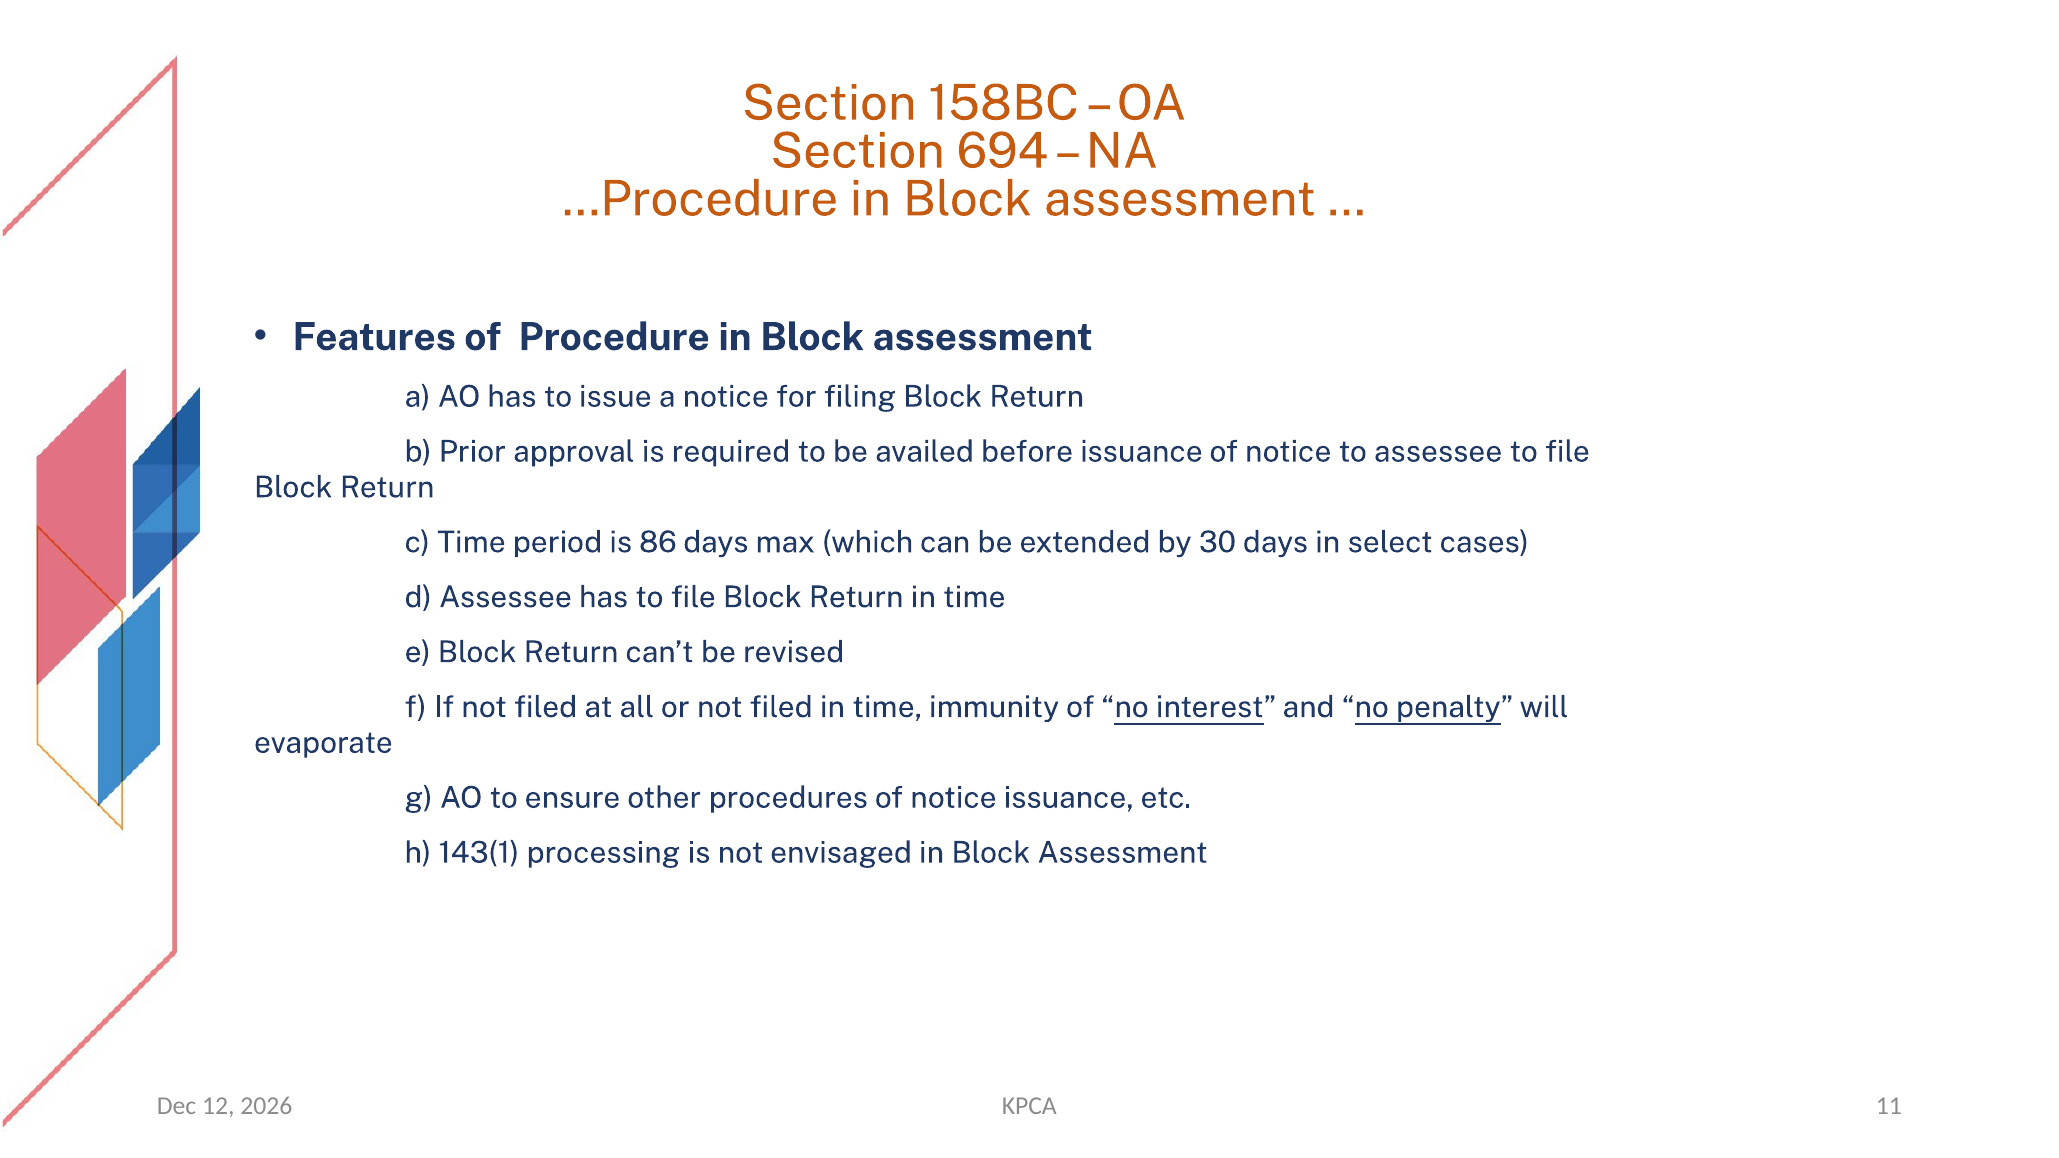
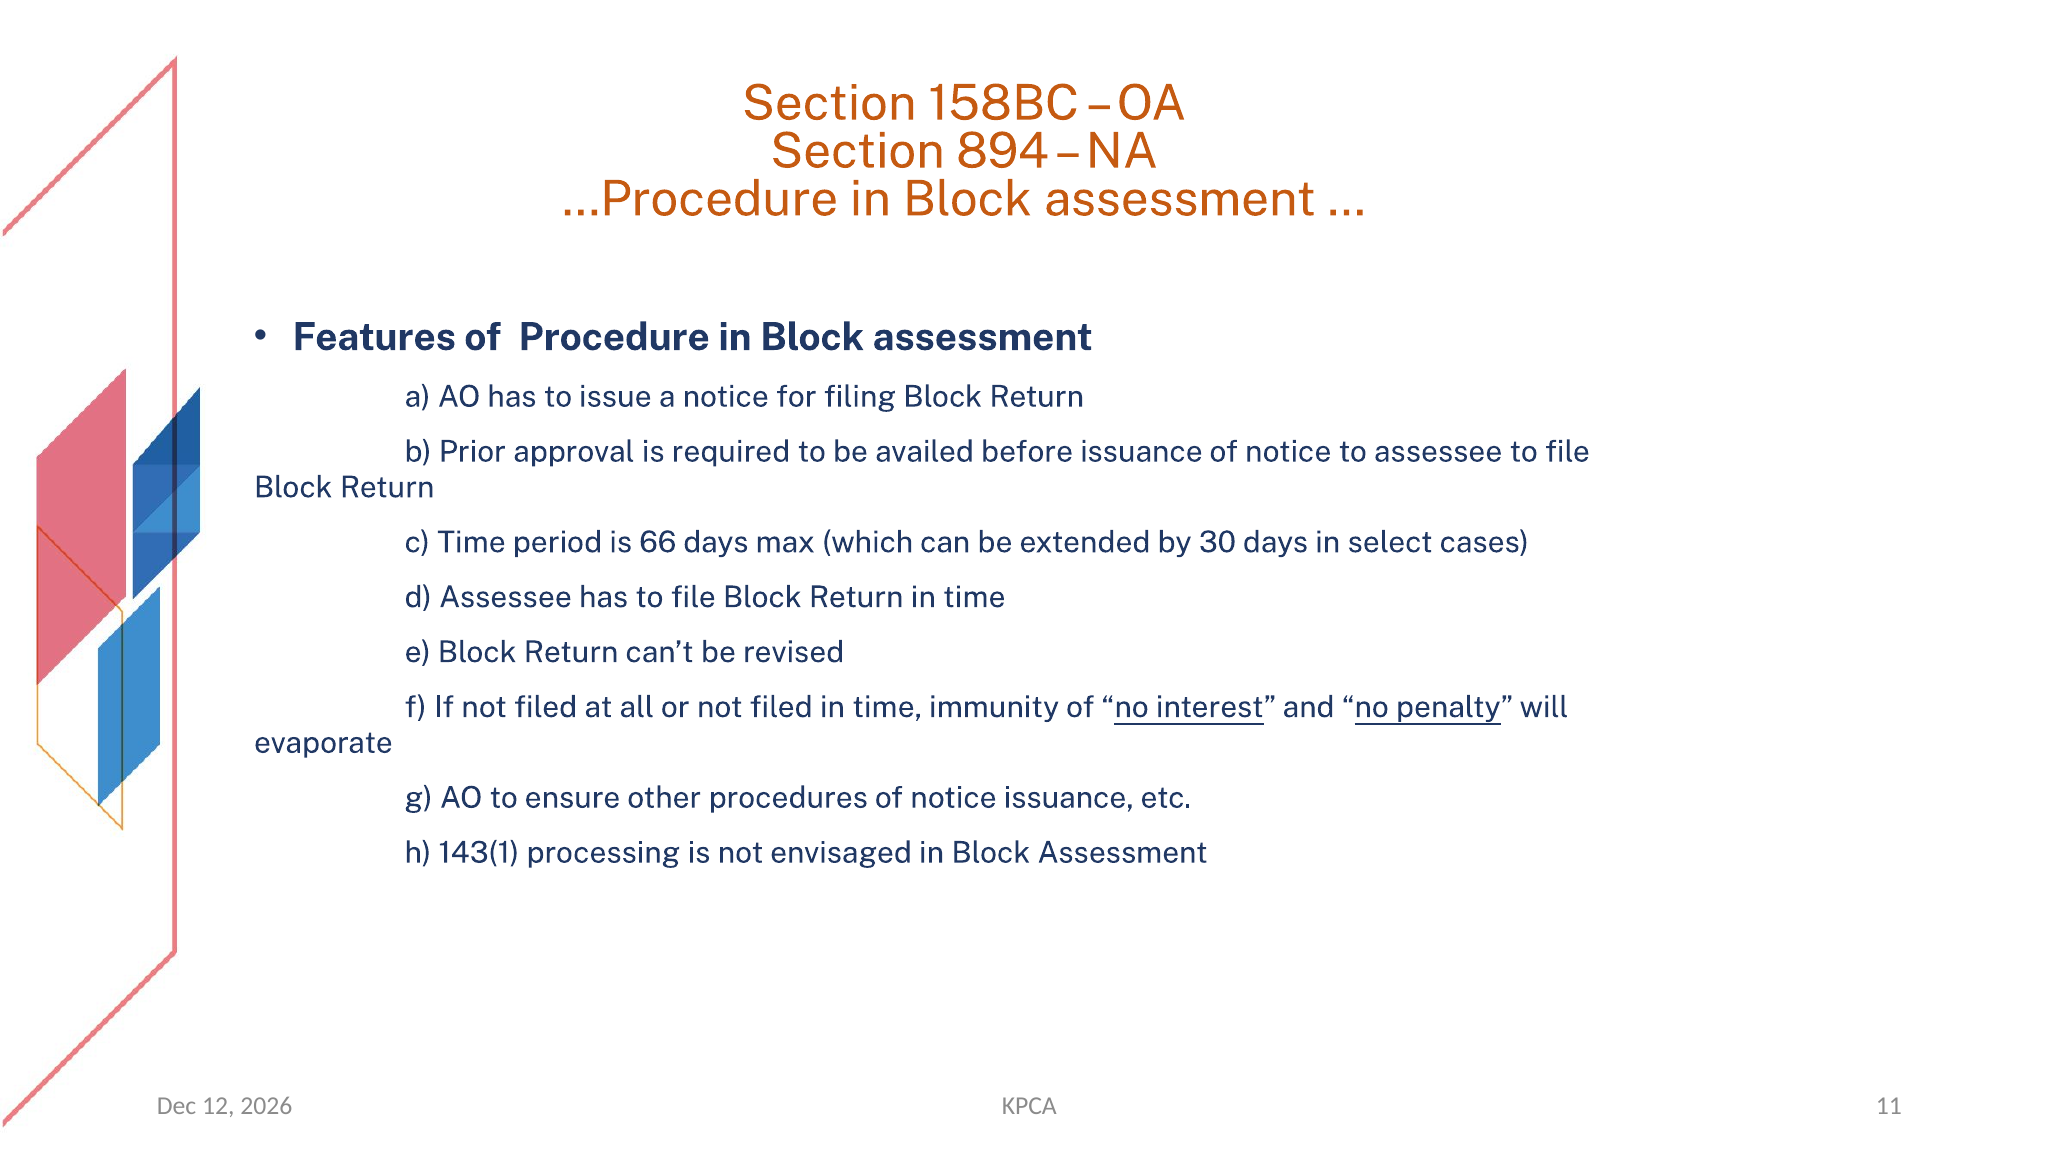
694: 694 -> 894 (1002, 151)
86: 86 -> 66 (658, 542)
